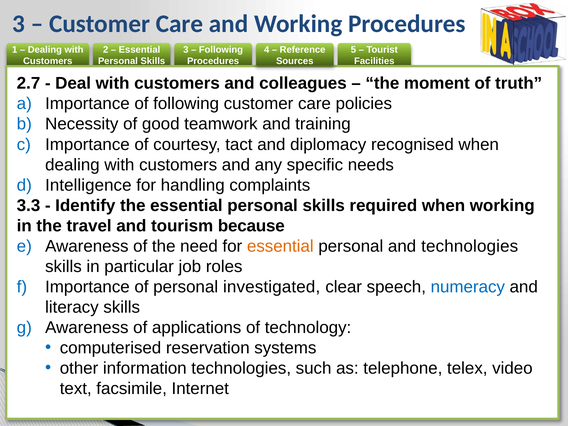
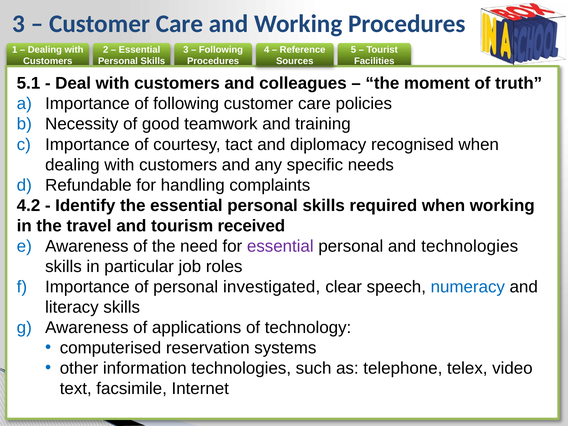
2.7: 2.7 -> 5.1 (29, 83)
Intelligence: Intelligence -> Refundable (88, 185)
3.3: 3.3 -> 4.2 (29, 205)
because: because -> received (251, 226)
essential colour: orange -> purple (280, 246)
